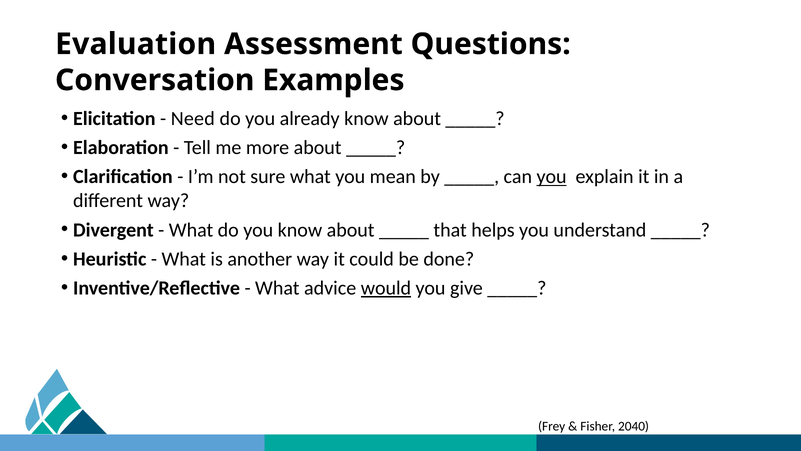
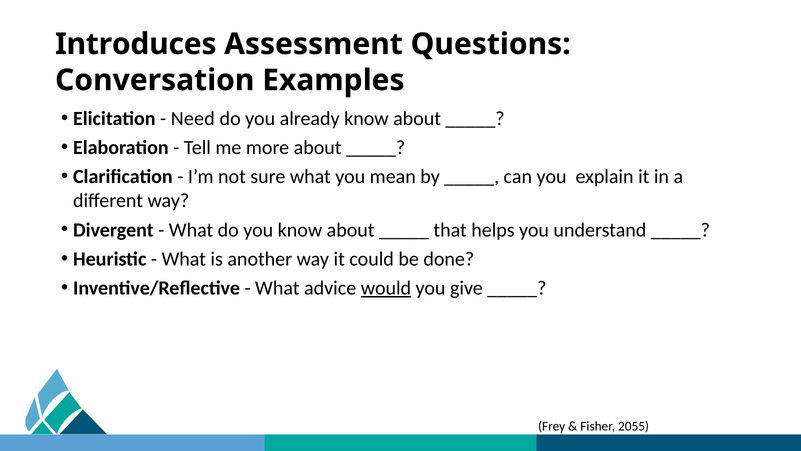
Evaluation: Evaluation -> Introduces (136, 44)
you underline: present -> none (552, 177)
2040: 2040 -> 2055 (634, 426)
